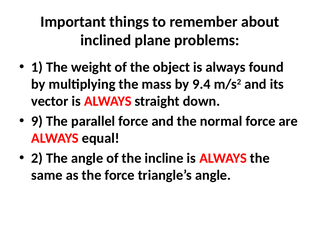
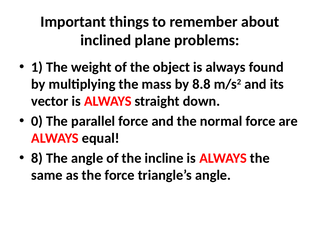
9.4: 9.4 -> 8.8 (201, 84)
9: 9 -> 0 (37, 121)
2: 2 -> 8 (37, 158)
